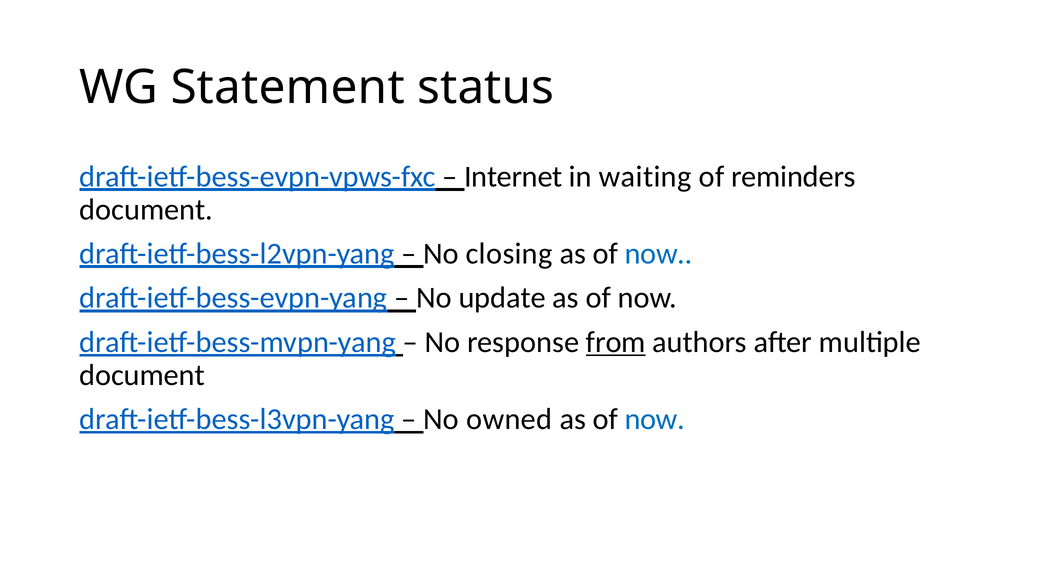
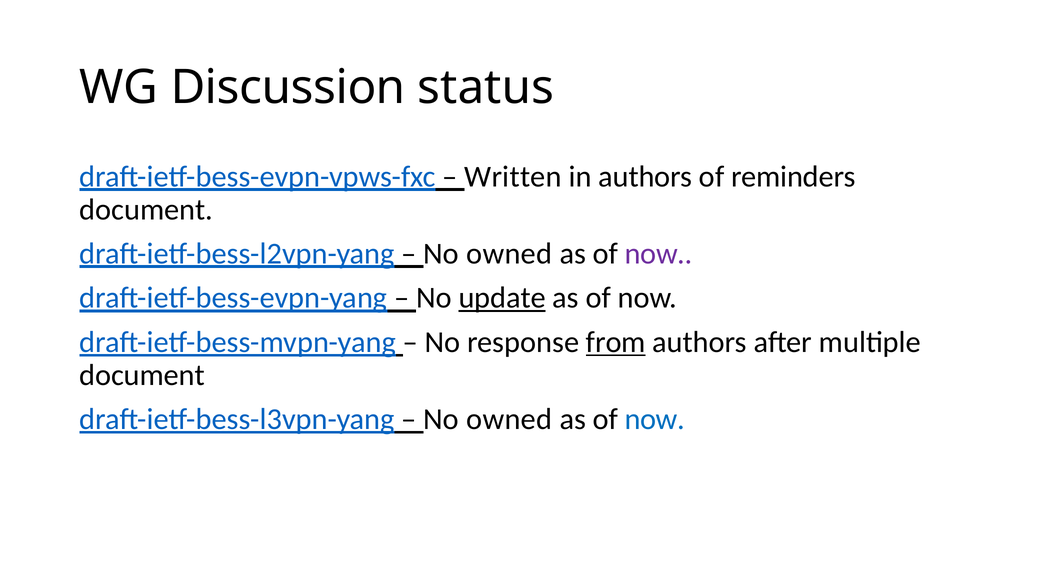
Statement: Statement -> Discussion (288, 88)
Internet: Internet -> Written (513, 177)
in waiting: waiting -> authors (645, 177)
closing: closing -> owned (509, 254)
now colour: blue -> purple (659, 254)
update underline: none -> present (502, 298)
